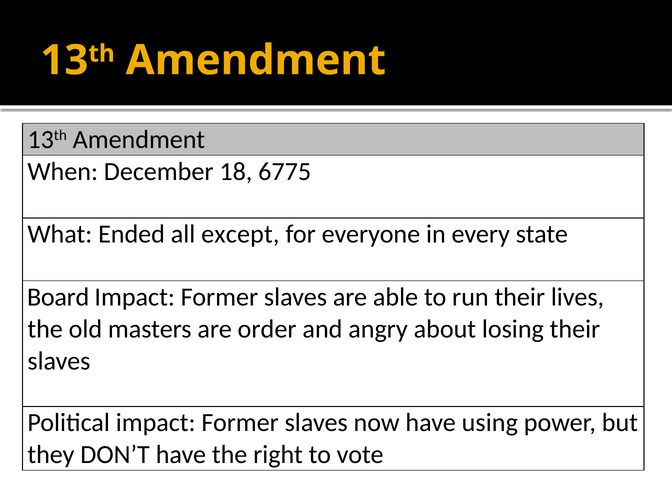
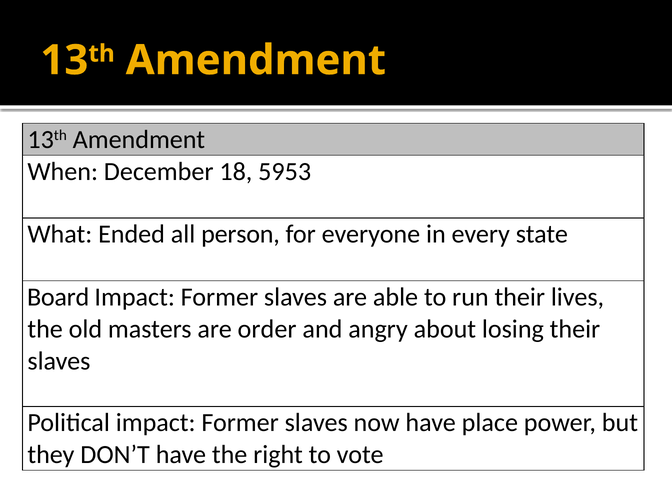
6775: 6775 -> 5953 (285, 171)
except: except -> person (241, 234)
using: using -> place (490, 423)
